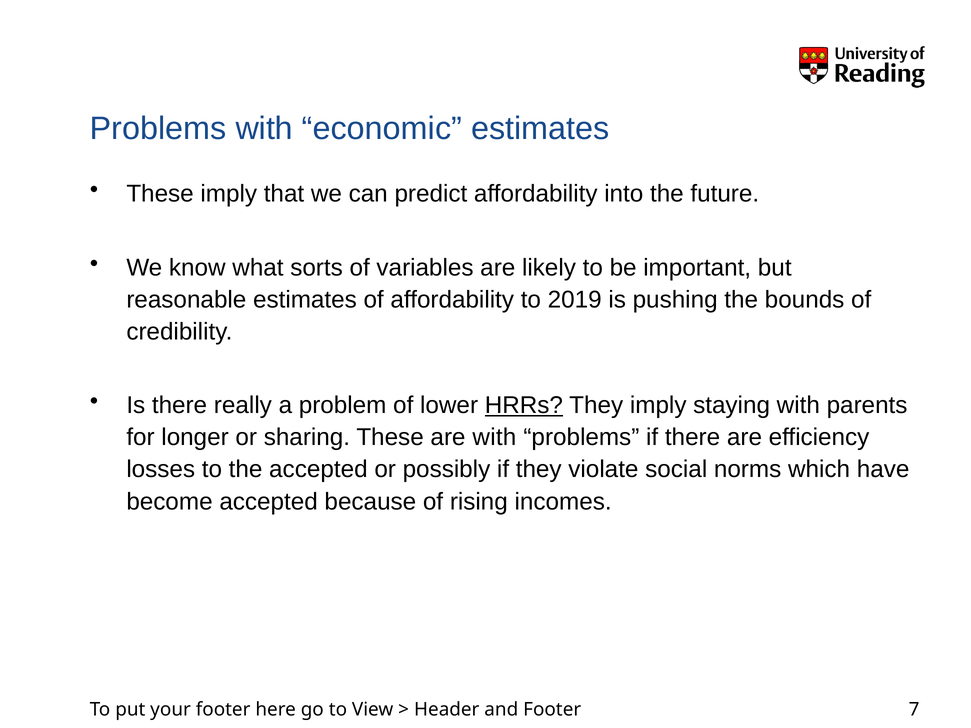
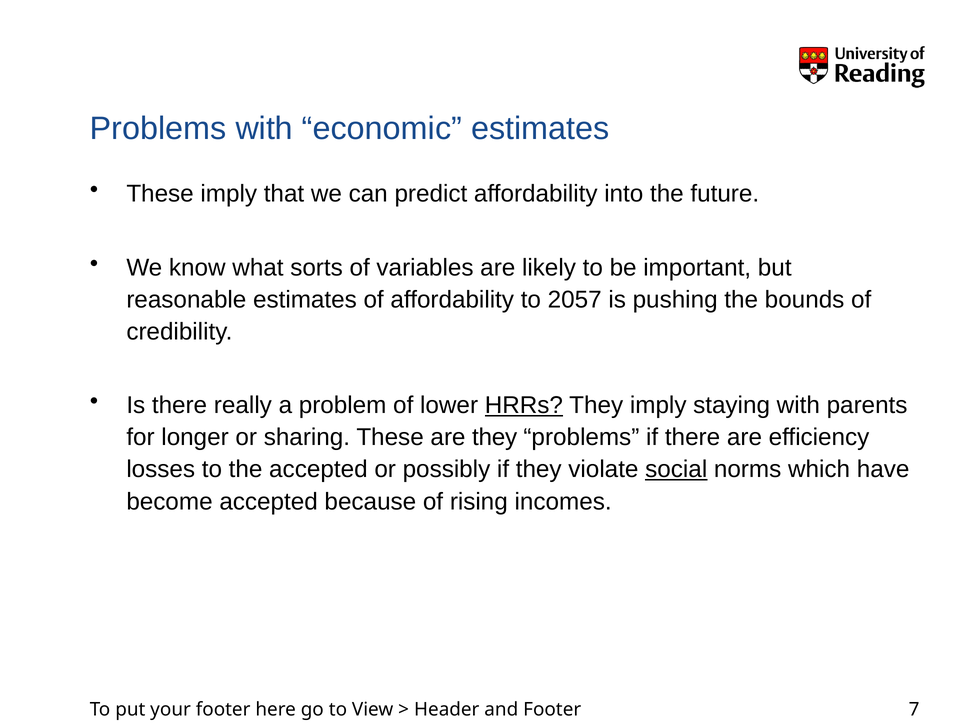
2019: 2019 -> 2057 (575, 300)
are with: with -> they (495, 438)
social underline: none -> present (676, 470)
